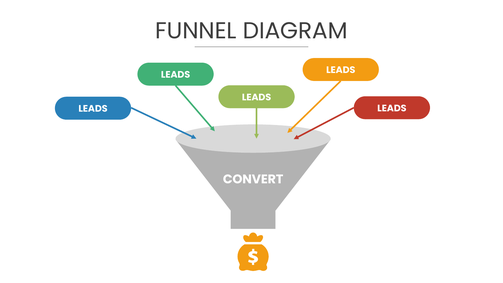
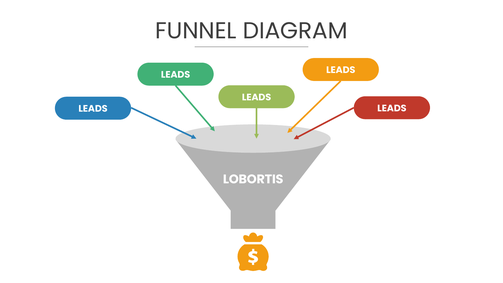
CONVERT: CONVERT -> LOBORTIS (253, 179)
